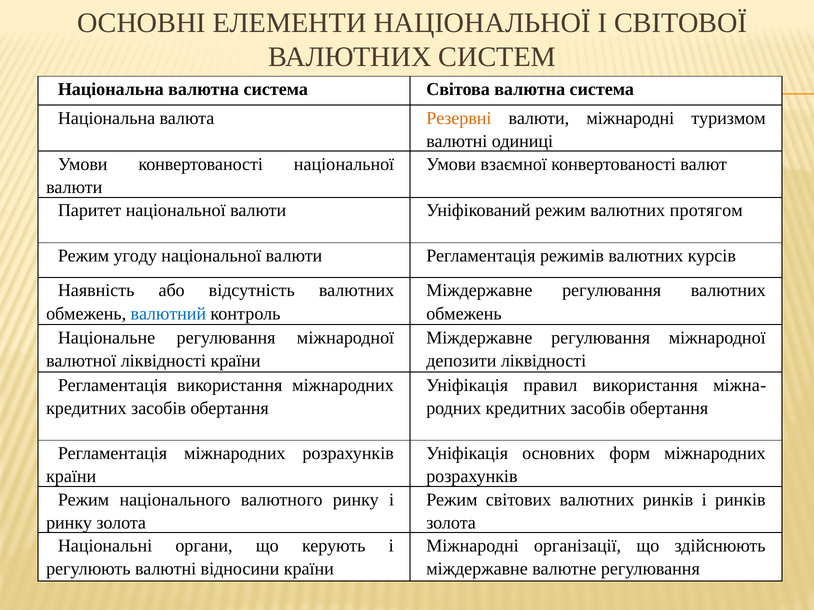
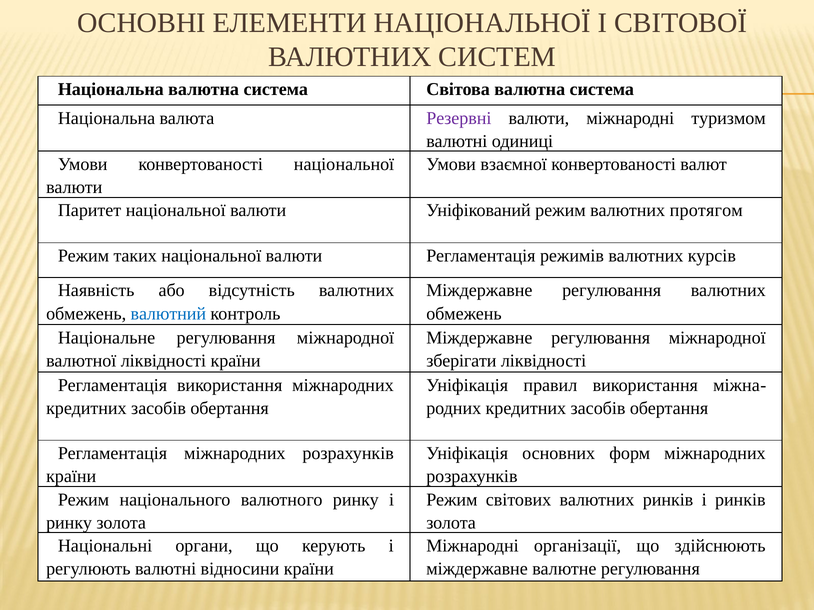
Резервні colour: orange -> purple (459, 118)
угоду: угоду -> таких (135, 256)
депозити: депозити -> зберігати (461, 361)
